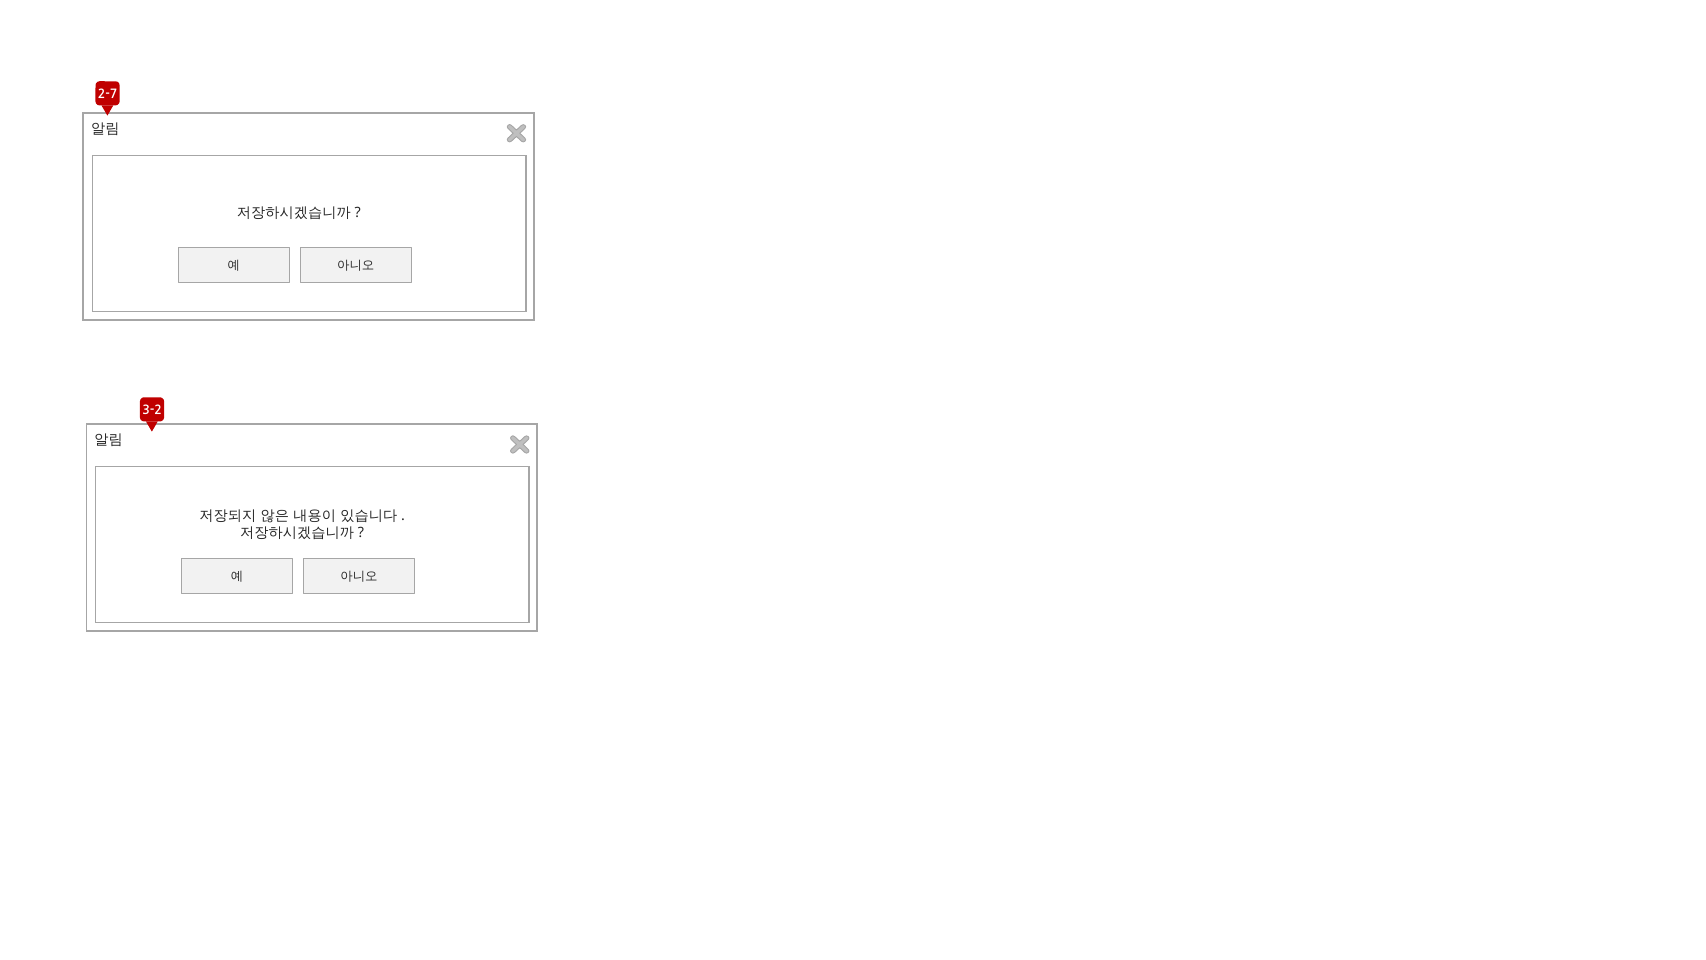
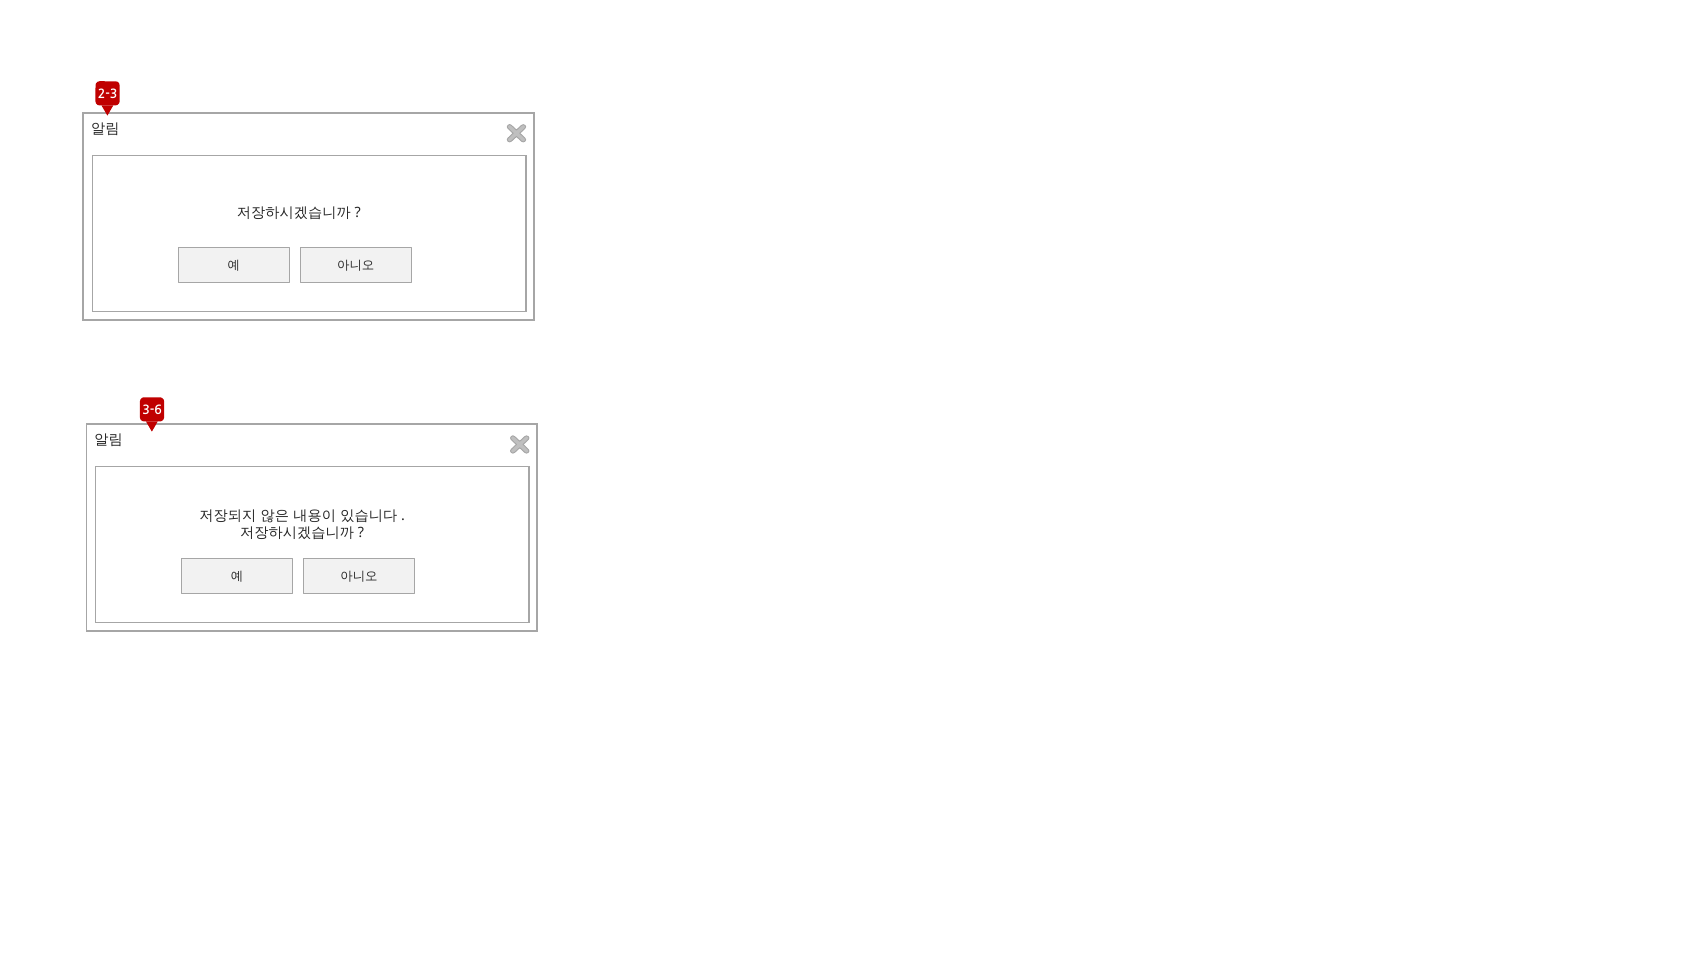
2-7: 2-7 -> 2-3 (108, 94)
3-2: 3-2 -> 3-6 (152, 410)
